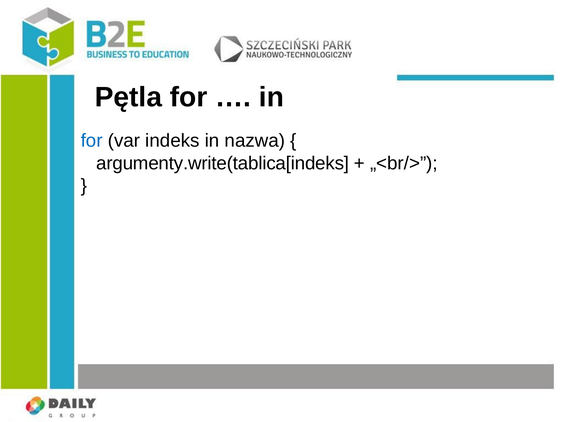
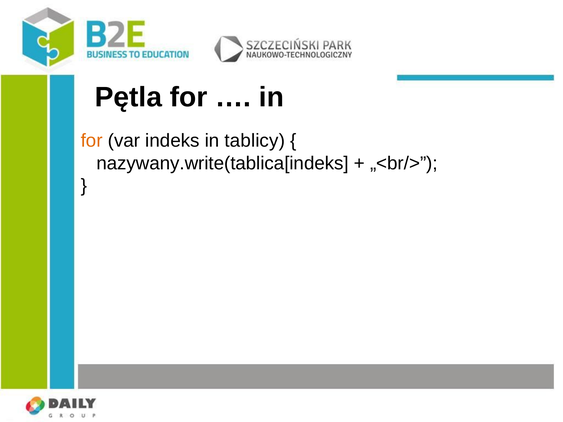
for colour: blue -> orange (92, 141)
nazwa: nazwa -> tablicy (255, 141)
argumenty.write(tablica[indeks: argumenty.write(tablica[indeks -> nazywany.write(tablica[indeks (223, 163)
